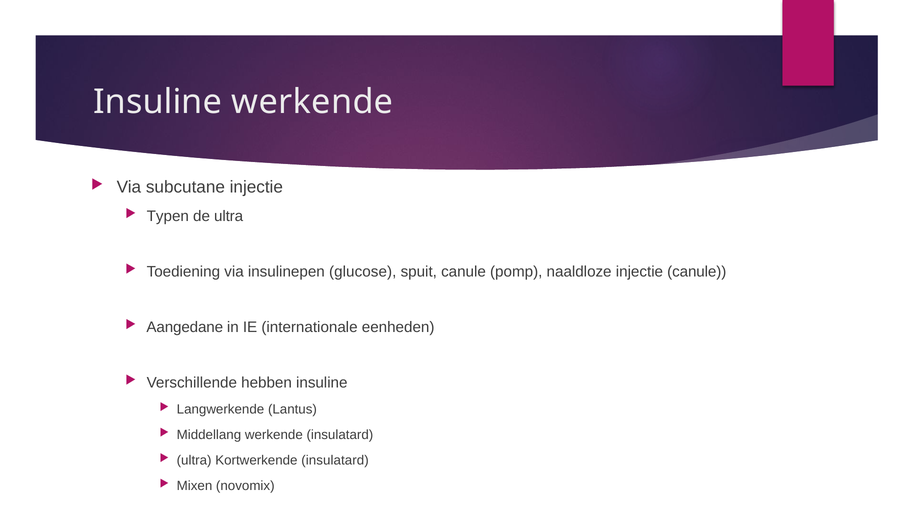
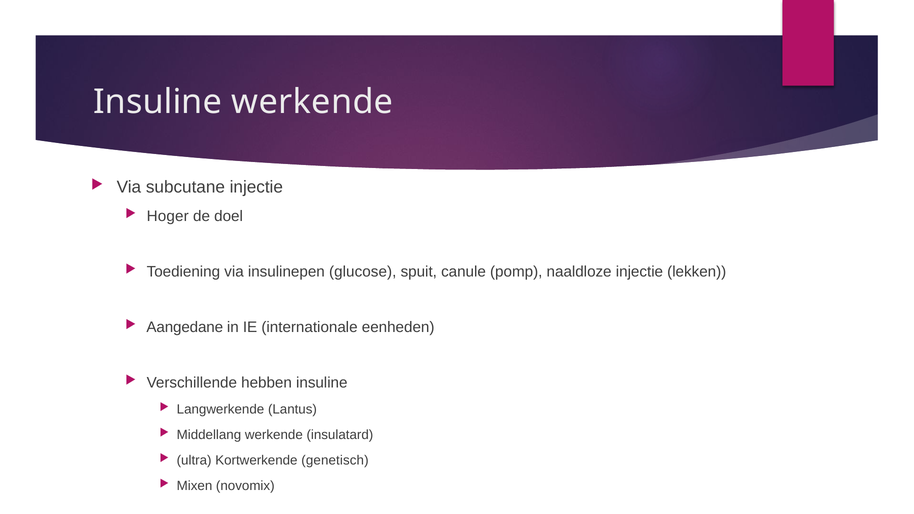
Typen: Typen -> Hoger (168, 216)
de ultra: ultra -> doel (229, 216)
injectie canule: canule -> lekken (697, 272)
Kortwerkende insulatard: insulatard -> genetisch (335, 460)
